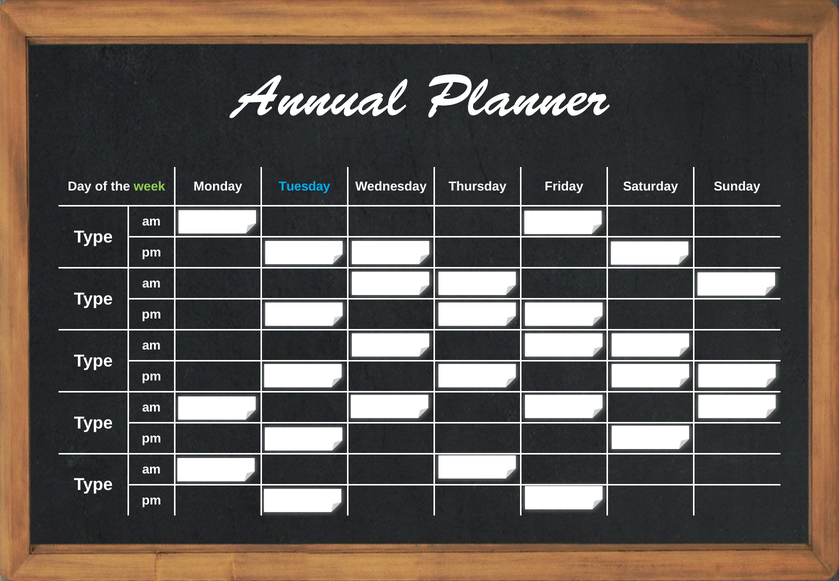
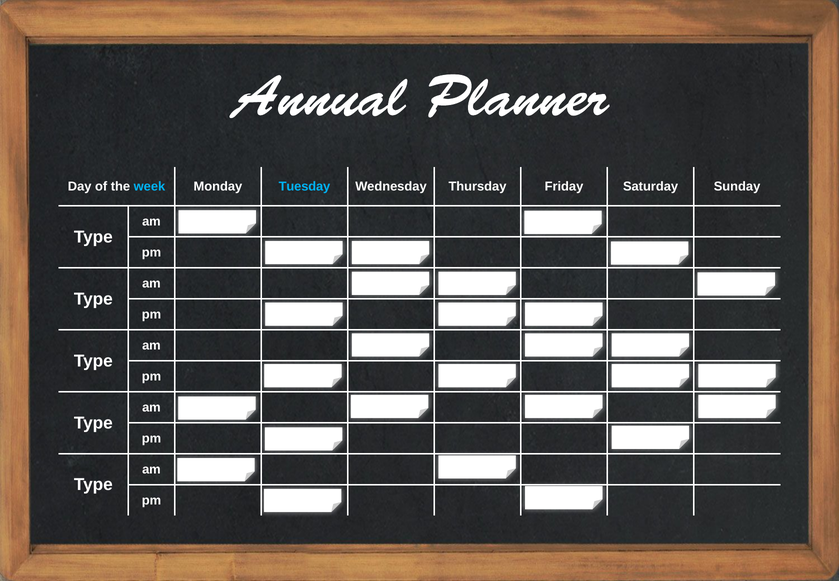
week colour: light green -> light blue (149, 187)
